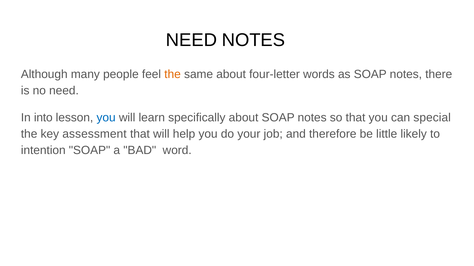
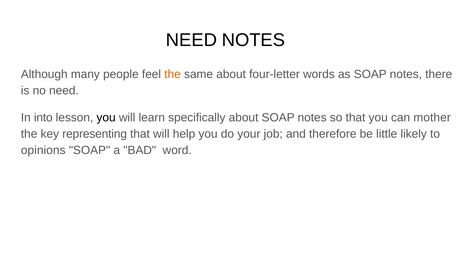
you colour: blue -> black (106, 118)
special: special -> mother (432, 118)
assessment: assessment -> representing (95, 134)
intention: intention -> opinions (43, 150)
